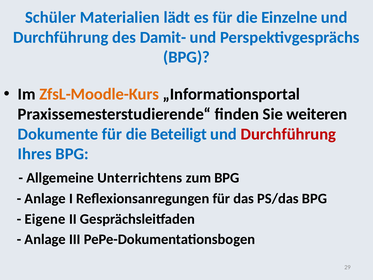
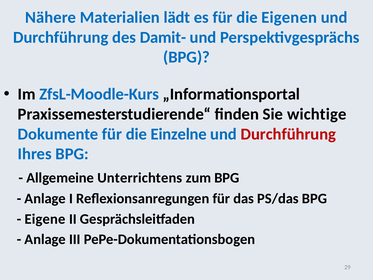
Schüler: Schüler -> Nähere (51, 17)
Einzelne: Einzelne -> Eigenen (289, 17)
ZfsL-Moodle-Kurs colour: orange -> blue (99, 94)
weiteren: weiteren -> wichtige (317, 114)
Beteiligt: Beteiligt -> Einzelne (179, 134)
